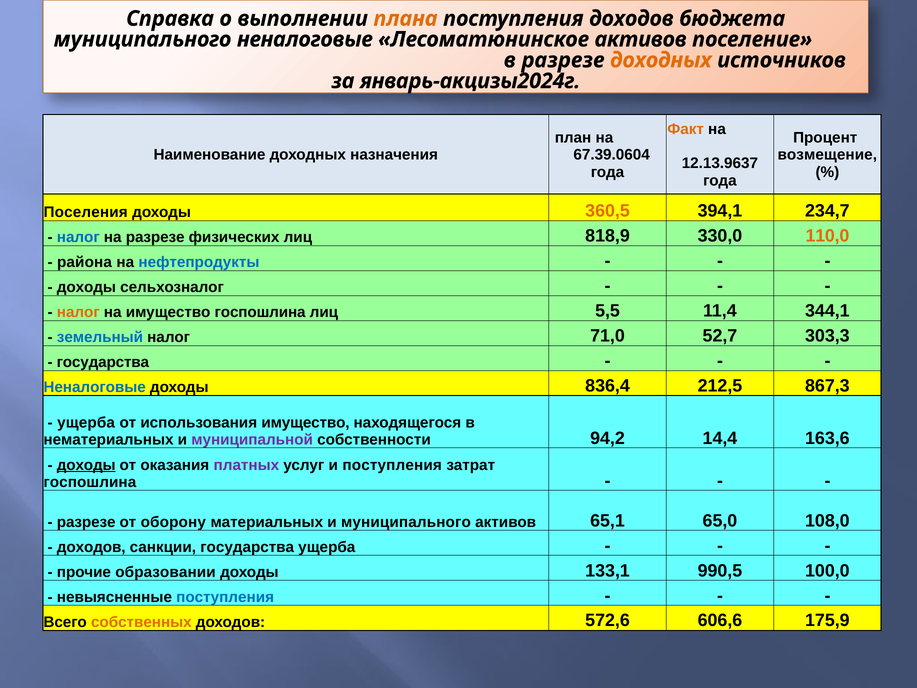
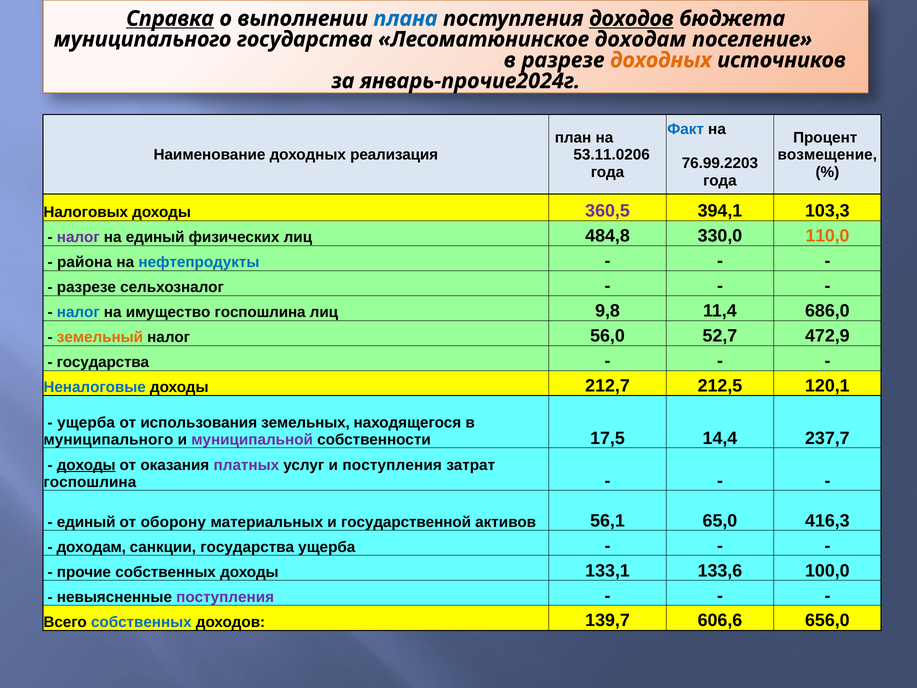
Справка underline: none -> present (170, 19)
плана colour: orange -> blue (405, 19)
доходов underline: none -> present (631, 19)
муниципального неналоговые: неналоговые -> государства (305, 39)
Лесоматюнинское активов: активов -> доходам (640, 39)
январь-акцизы2024г: январь-акцизы2024г -> январь-прочие2024г (470, 81)
Факт colour: orange -> blue (686, 129)
назначения: назначения -> реализация (394, 155)
67.39.0604: 67.39.0604 -> 53.11.0206 (612, 155)
12.13.9637: 12.13.9637 -> 76.99.2203 (720, 163)
Поселения: Поселения -> Налоговых (86, 212)
360,5 colour: orange -> purple (608, 211)
234,7: 234,7 -> 103,3 (827, 211)
налог colour: blue -> purple (78, 237)
на разрезе: разрезе -> единый (155, 237)
818,9: 818,9 -> 484,8 (608, 236)
доходы: доходы -> разрезе (86, 287)
налог colour: orange -> blue (78, 312)
5,5: 5,5 -> 9,8 (608, 311)
344,1: 344,1 -> 686,0 (827, 311)
земельный colour: blue -> orange (100, 337)
71,0: 71,0 -> 56,0 (607, 336)
303,3: 303,3 -> 472,9 (827, 336)
836,4: 836,4 -> 212,7 (608, 386)
867,3: 867,3 -> 120,1 (827, 386)
использования имущество: имущество -> земельных (305, 422)
нематериальных: нематериальных -> муниципального (108, 439)
94,2: 94,2 -> 17,5 (607, 438)
163,6: 163,6 -> 237,7 (827, 438)
разрезе: разрезе -> единый (86, 522)
и муниципального: муниципального -> государственной (406, 522)
65,1: 65,1 -> 56,1 (607, 520)
108,0: 108,0 -> 416,3 (827, 520)
доходов: доходов -> доходам (91, 547)
прочие образовании: образовании -> собственных (166, 572)
990,5: 990,5 -> 133,6 (720, 570)
поступления colour: blue -> purple (225, 597)
собственных colour: orange -> blue (141, 622)
572,6: 572,6 -> 139,7 (608, 620)
175,9: 175,9 -> 656,0 (827, 620)
